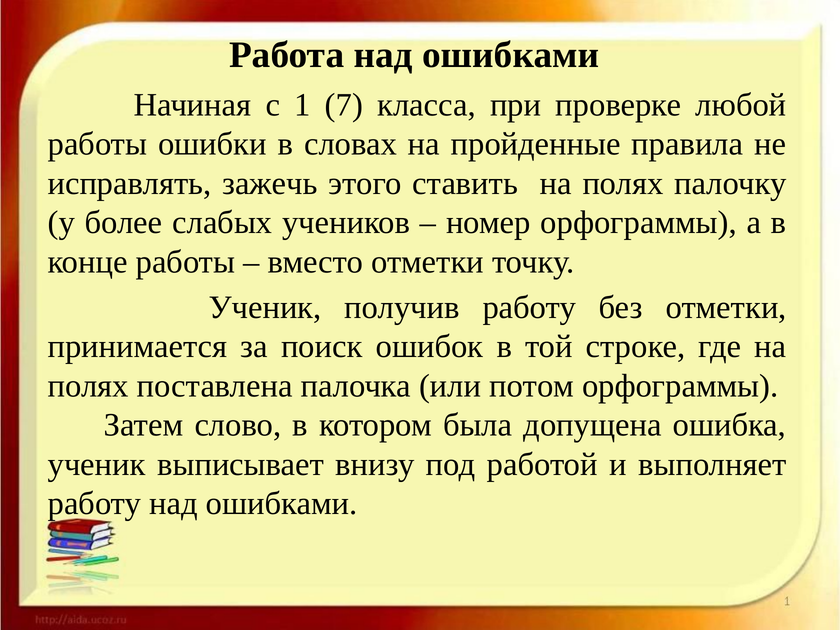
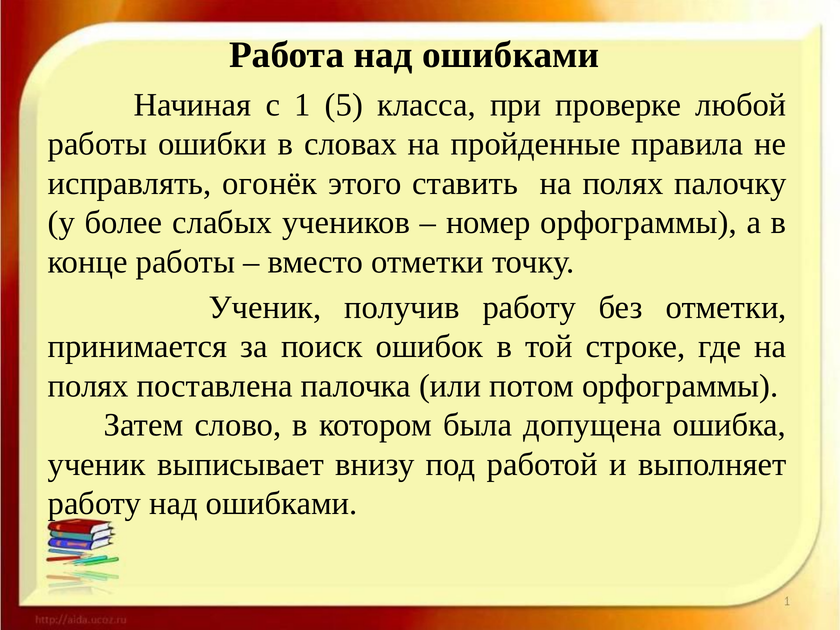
7: 7 -> 5 (344, 105)
зажечь: зажечь -> огонёк (270, 183)
